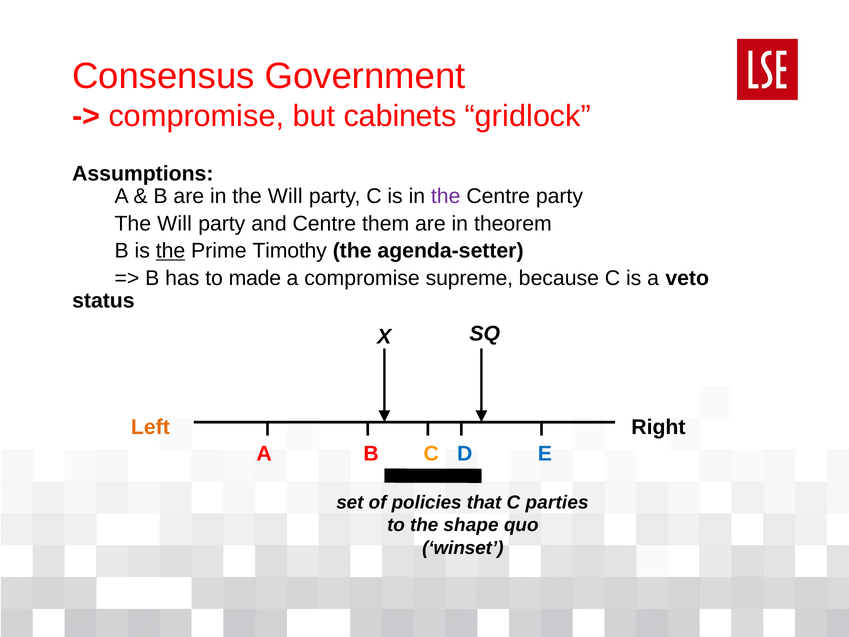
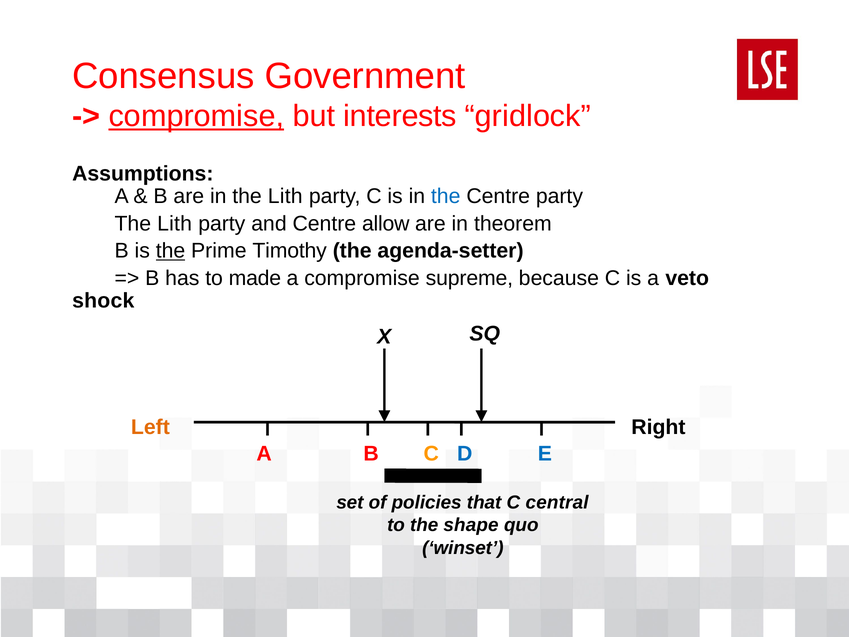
compromise underline: none -> present (196, 116)
cabinets: cabinets -> interests (400, 116)
in the Will: Will -> Lith (285, 196)
the colour: purple -> blue (446, 196)
Will: Will -> Lith (175, 224)
them: them -> allow (386, 224)
status: status -> shock (103, 301)
parties: parties -> central (557, 502)
